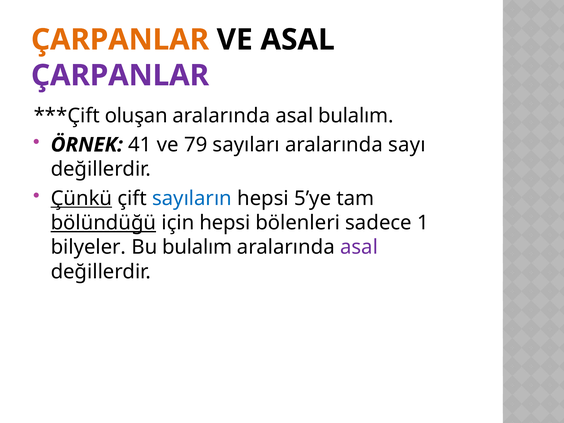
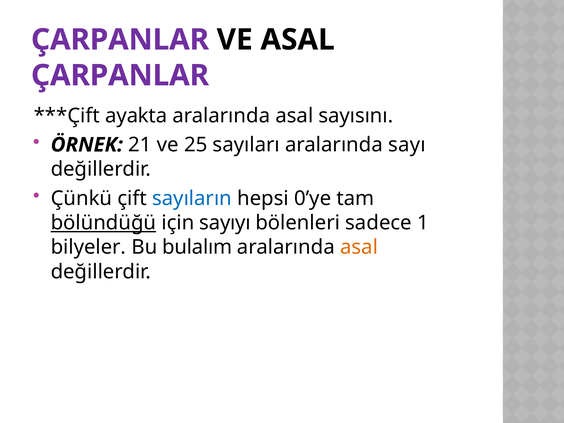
ÇARPANLAR colour: orange -> purple (120, 40)
oluşan: oluşan -> ayakta (136, 116)
asal bulalım: bulalım -> sayısını (356, 116)
41: 41 -> 21 (140, 145)
79: 79 -> 25 (196, 145)
Çünkü underline: present -> none (81, 198)
5’ye: 5’ye -> 0’ye (313, 198)
için hepsi: hepsi -> sayıyı (225, 223)
asal colour: purple -> orange (359, 247)
